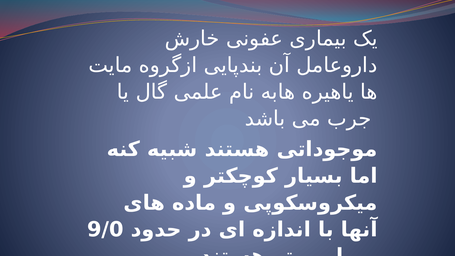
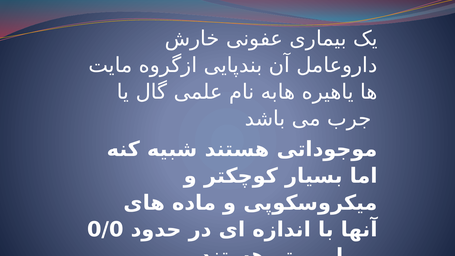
9/0: 9/0 -> 0/0 (105, 230)
